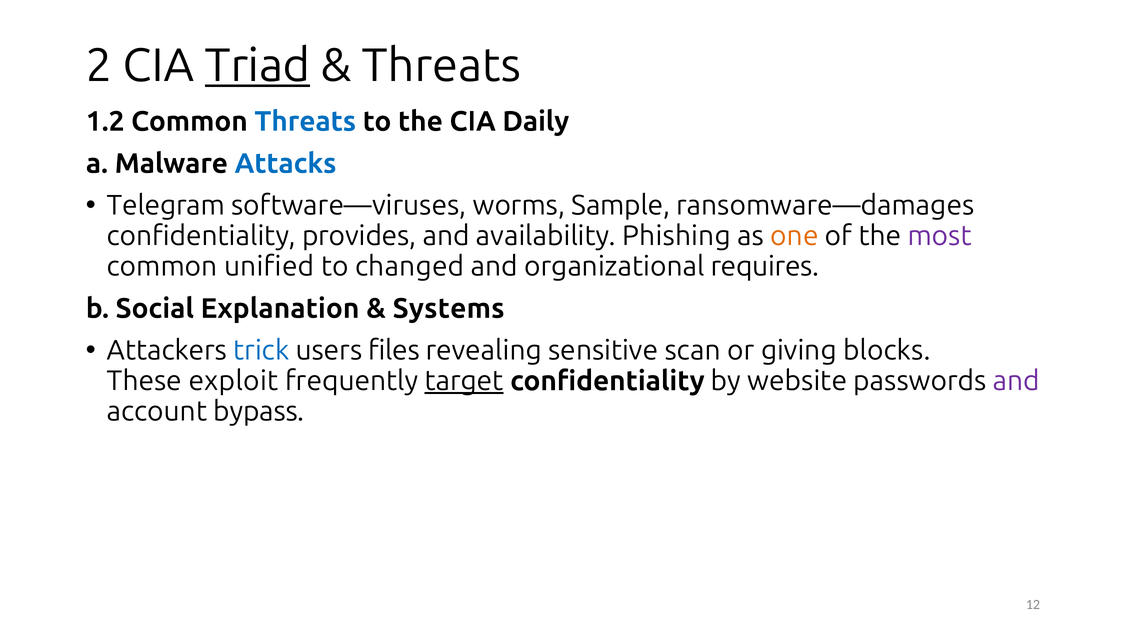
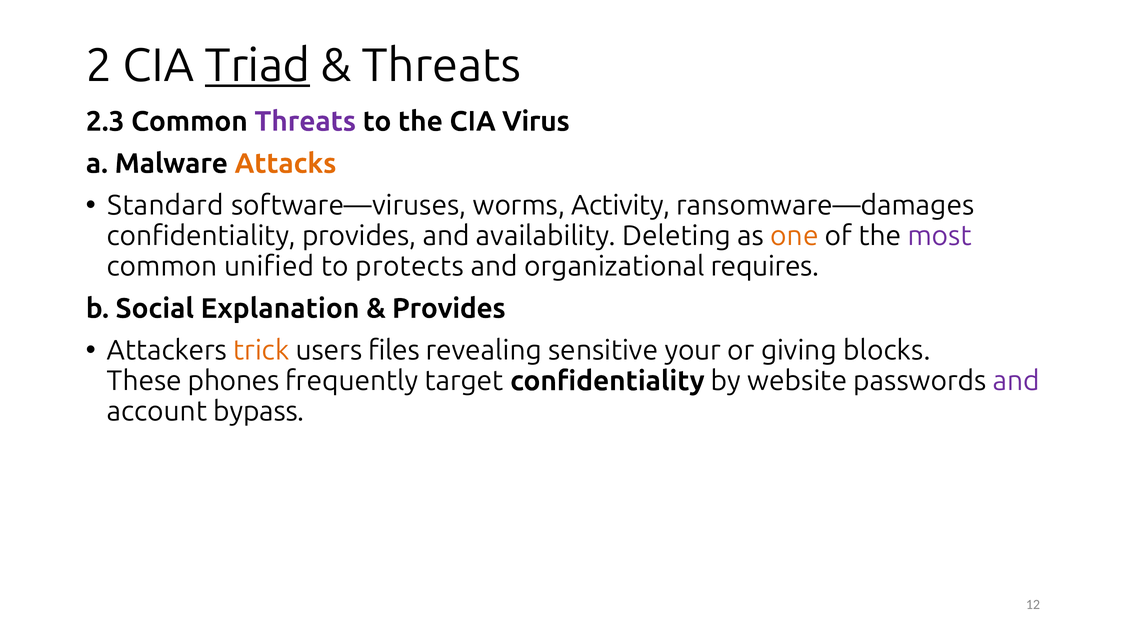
1.2: 1.2 -> 2.3 (105, 122)
Threats colour: blue -> purple (305, 122)
Daily: Daily -> Virus (536, 122)
Attacks colour: blue -> orange (286, 164)
Telegram: Telegram -> Standard (166, 206)
Sample: Sample -> Activity (621, 206)
Phishing: Phishing -> Deleting (677, 236)
changed: changed -> protects (410, 267)
Systems: Systems -> Provides (449, 309)
trick colour: blue -> orange (261, 351)
scan: scan -> your (693, 351)
exploit: exploit -> phones (234, 381)
target underline: present -> none (464, 381)
